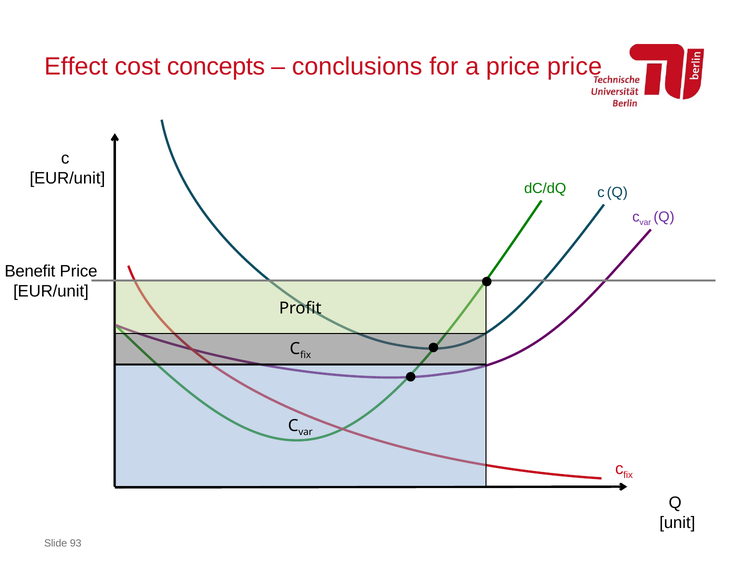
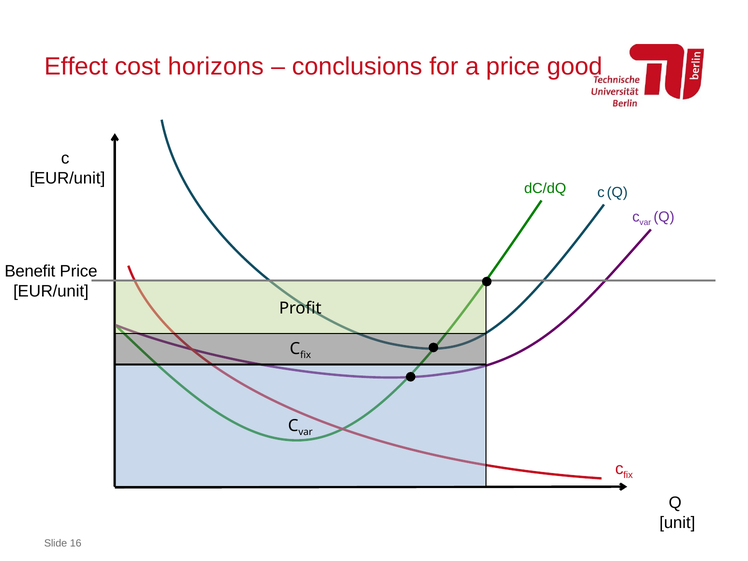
concepts: concepts -> horizons (216, 67)
price price: price -> good (575, 67)
93: 93 -> 16 (76, 543)
